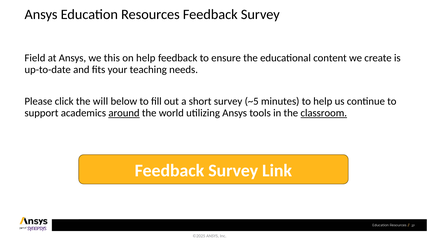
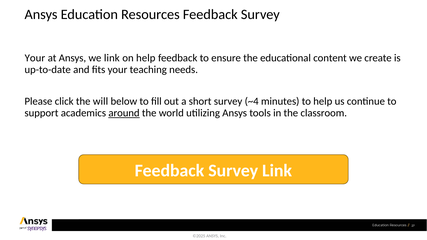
Field: Field -> Your (35, 58)
we this: this -> link (112, 58)
~5: ~5 -> ~4 (252, 101)
classroom underline: present -> none (324, 113)
